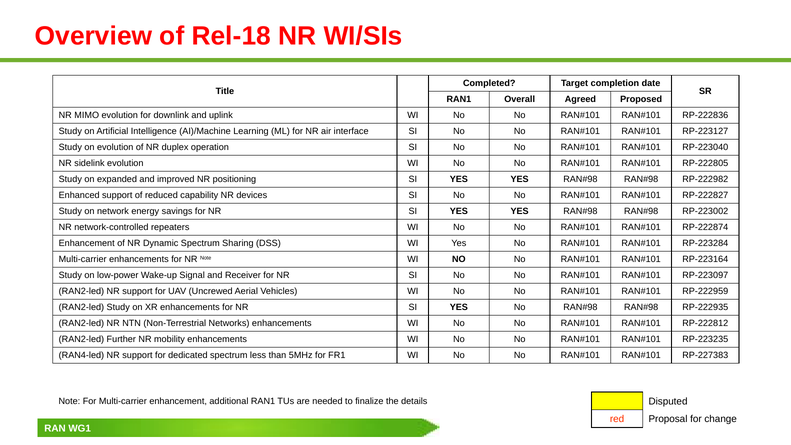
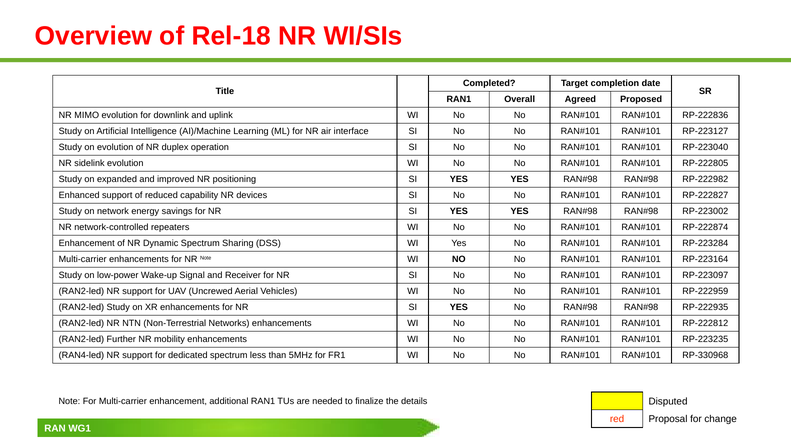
RP-227383: RP-227383 -> RP-330968 (705, 355)
